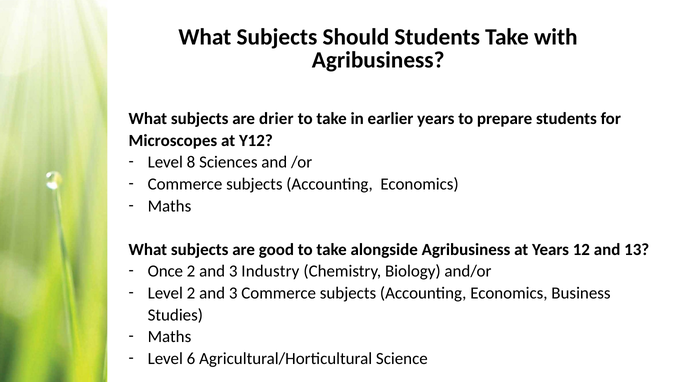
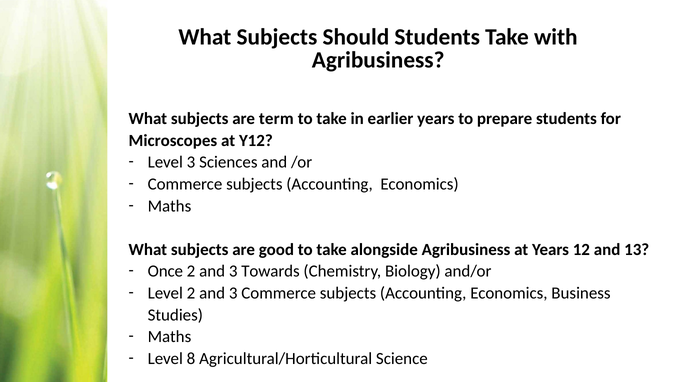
drier: drier -> term (276, 119)
Level 8: 8 -> 3 (191, 162)
Industry: Industry -> Towards (270, 271)
6: 6 -> 8 (191, 358)
